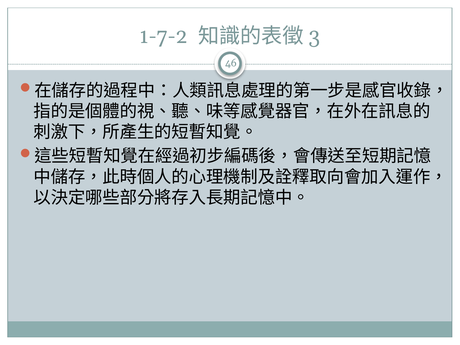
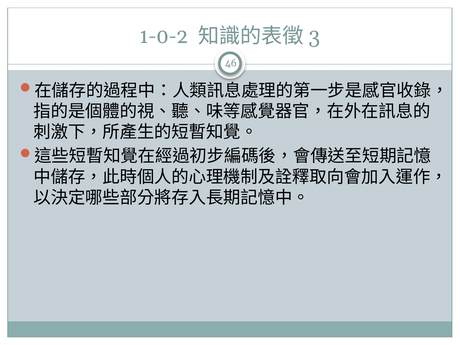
1-7-2: 1-7-2 -> 1-0-2 (164, 36)
